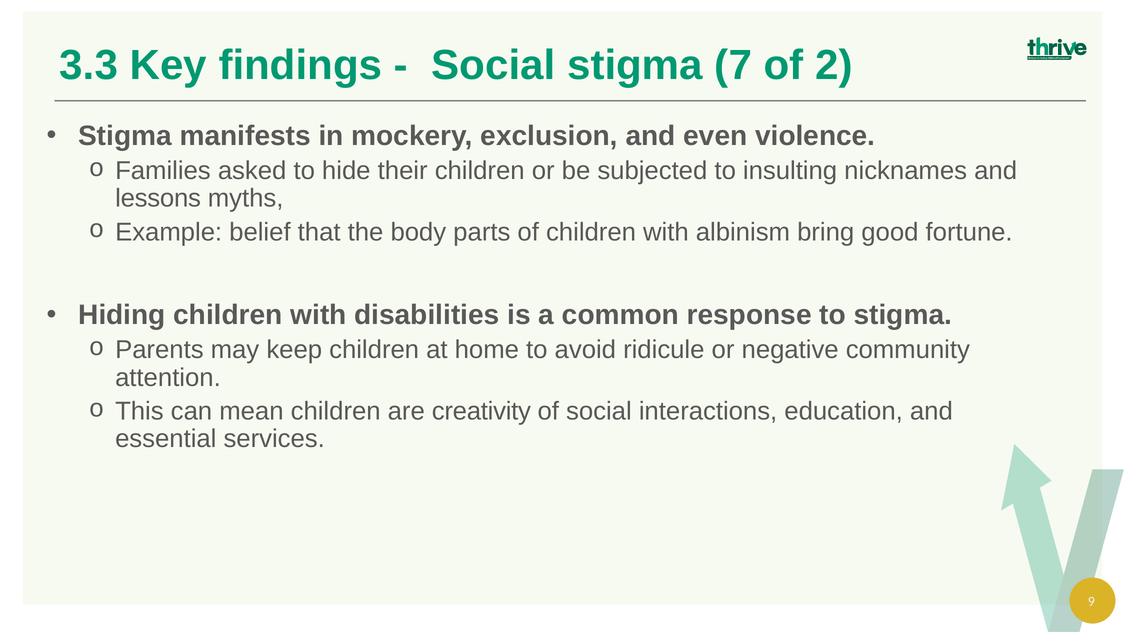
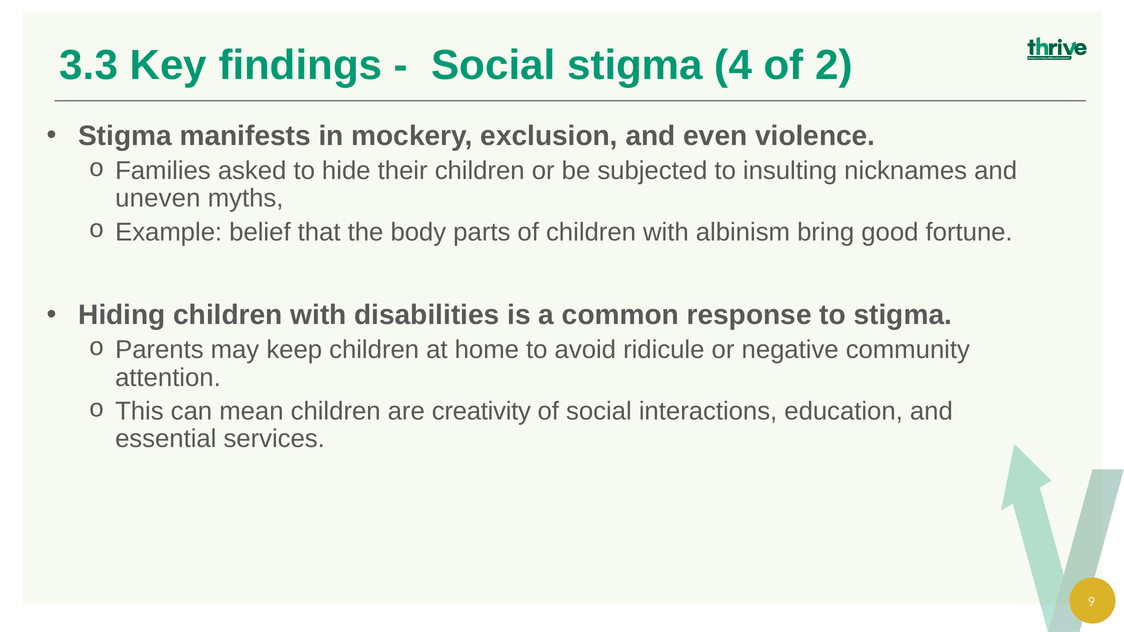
7: 7 -> 4 (733, 65)
lessons: lessons -> uneven (158, 199)
